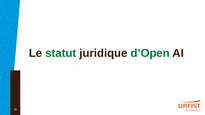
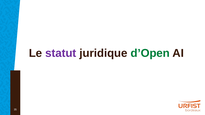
statut colour: green -> purple (61, 53)
